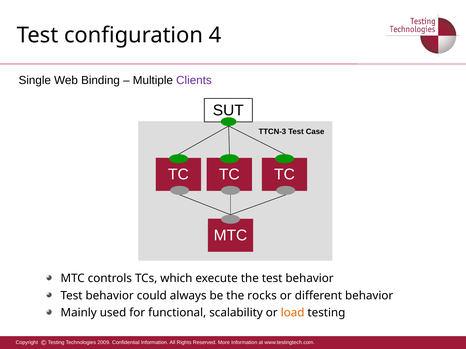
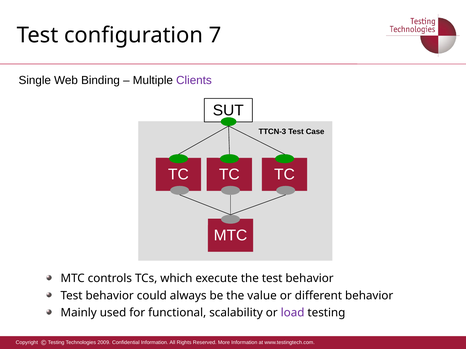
4: 4 -> 7 (215, 35)
rocks: rocks -> value (262, 296)
load colour: orange -> purple (293, 313)
